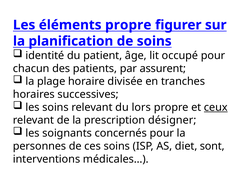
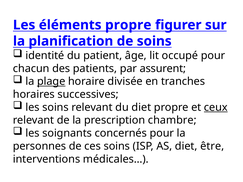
plage underline: none -> present (51, 82)
du lors: lors -> diet (141, 107)
désigner: désigner -> chambre (172, 120)
sont: sont -> être (212, 146)
